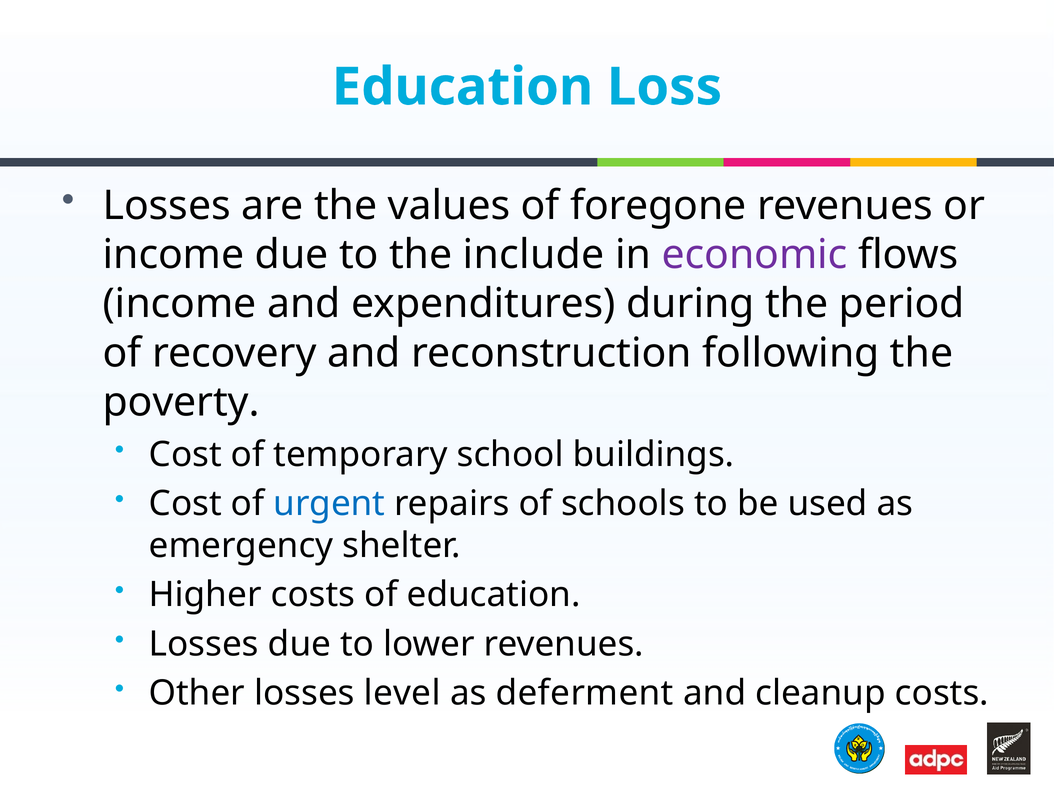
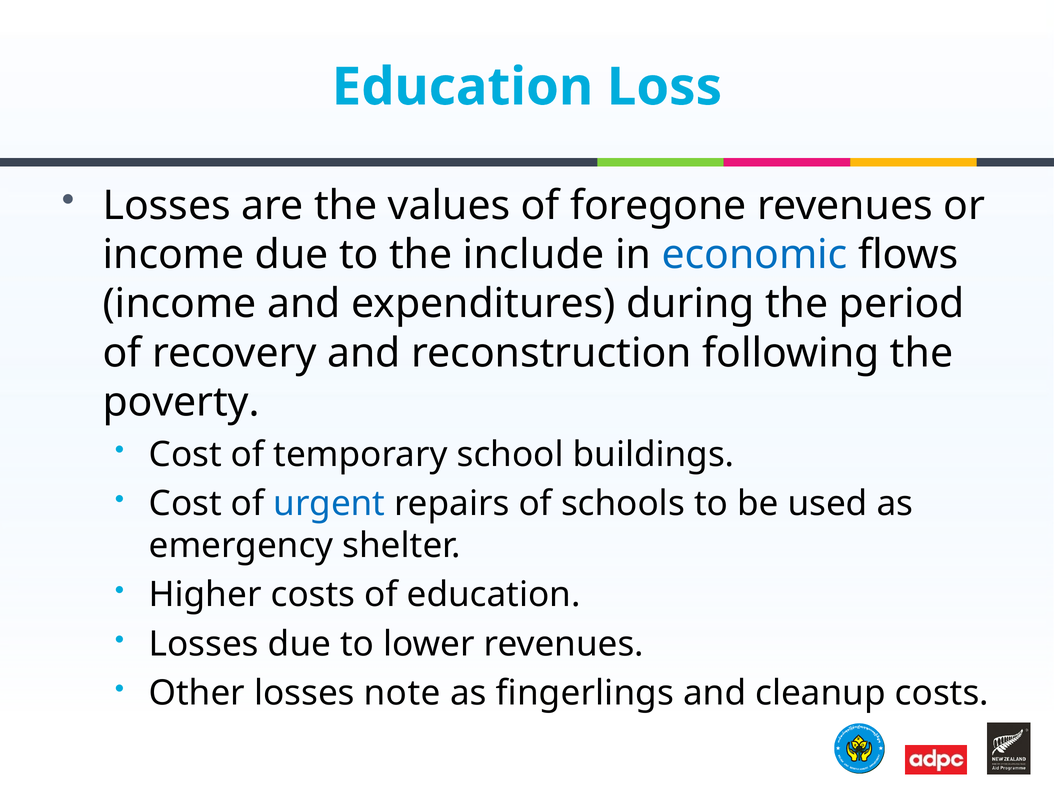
economic colour: purple -> blue (755, 255)
level: level -> note (402, 694)
deferment: deferment -> fingerlings (585, 694)
